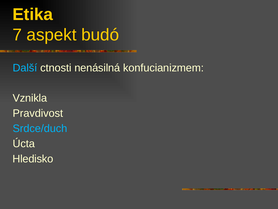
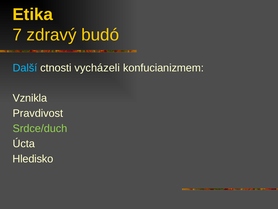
aspekt: aspekt -> zdravý (52, 35)
nenásilná: nenásilná -> vycházeli (97, 68)
Srdce/duch colour: light blue -> light green (40, 128)
